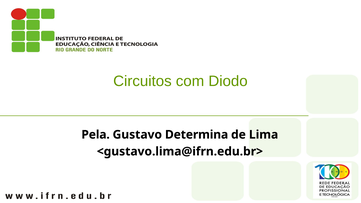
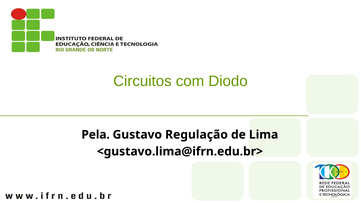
Determina: Determina -> Regulação (196, 135)
